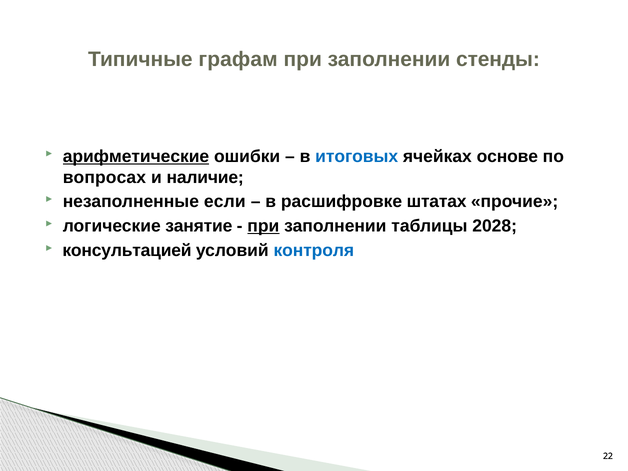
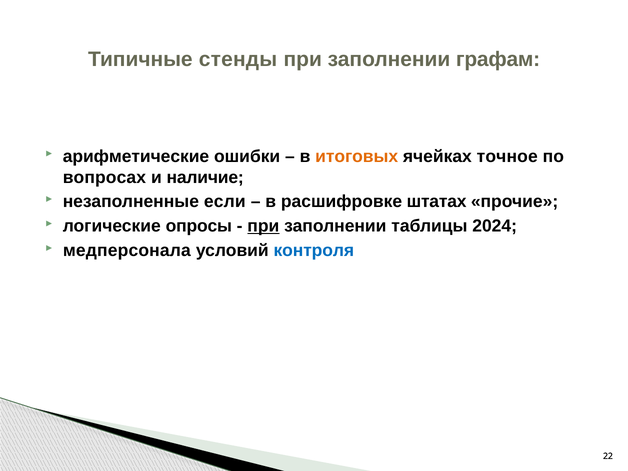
графам: графам -> стенды (238, 60)
стенды: стенды -> графам (498, 60)
арифметические underline: present -> none (136, 156)
итоговых colour: blue -> orange (357, 156)
основе: основе -> точное (507, 156)
занятие: занятие -> опросы (199, 226)
2028: 2028 -> 2024 (495, 226)
консультацией: консультацией -> медперсонала (127, 251)
